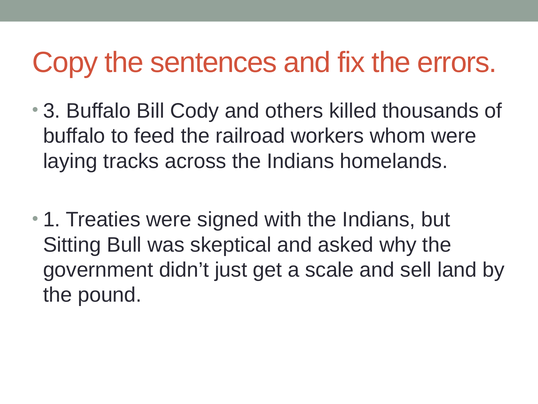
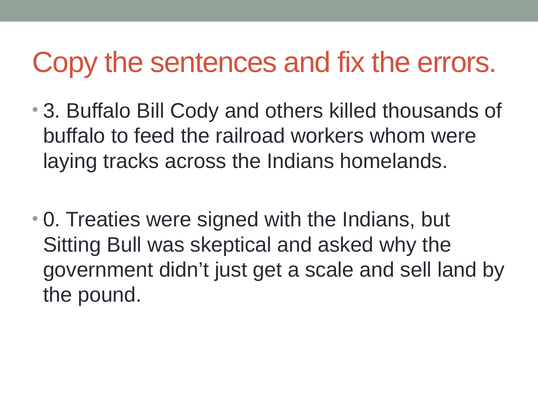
1: 1 -> 0 (52, 219)
